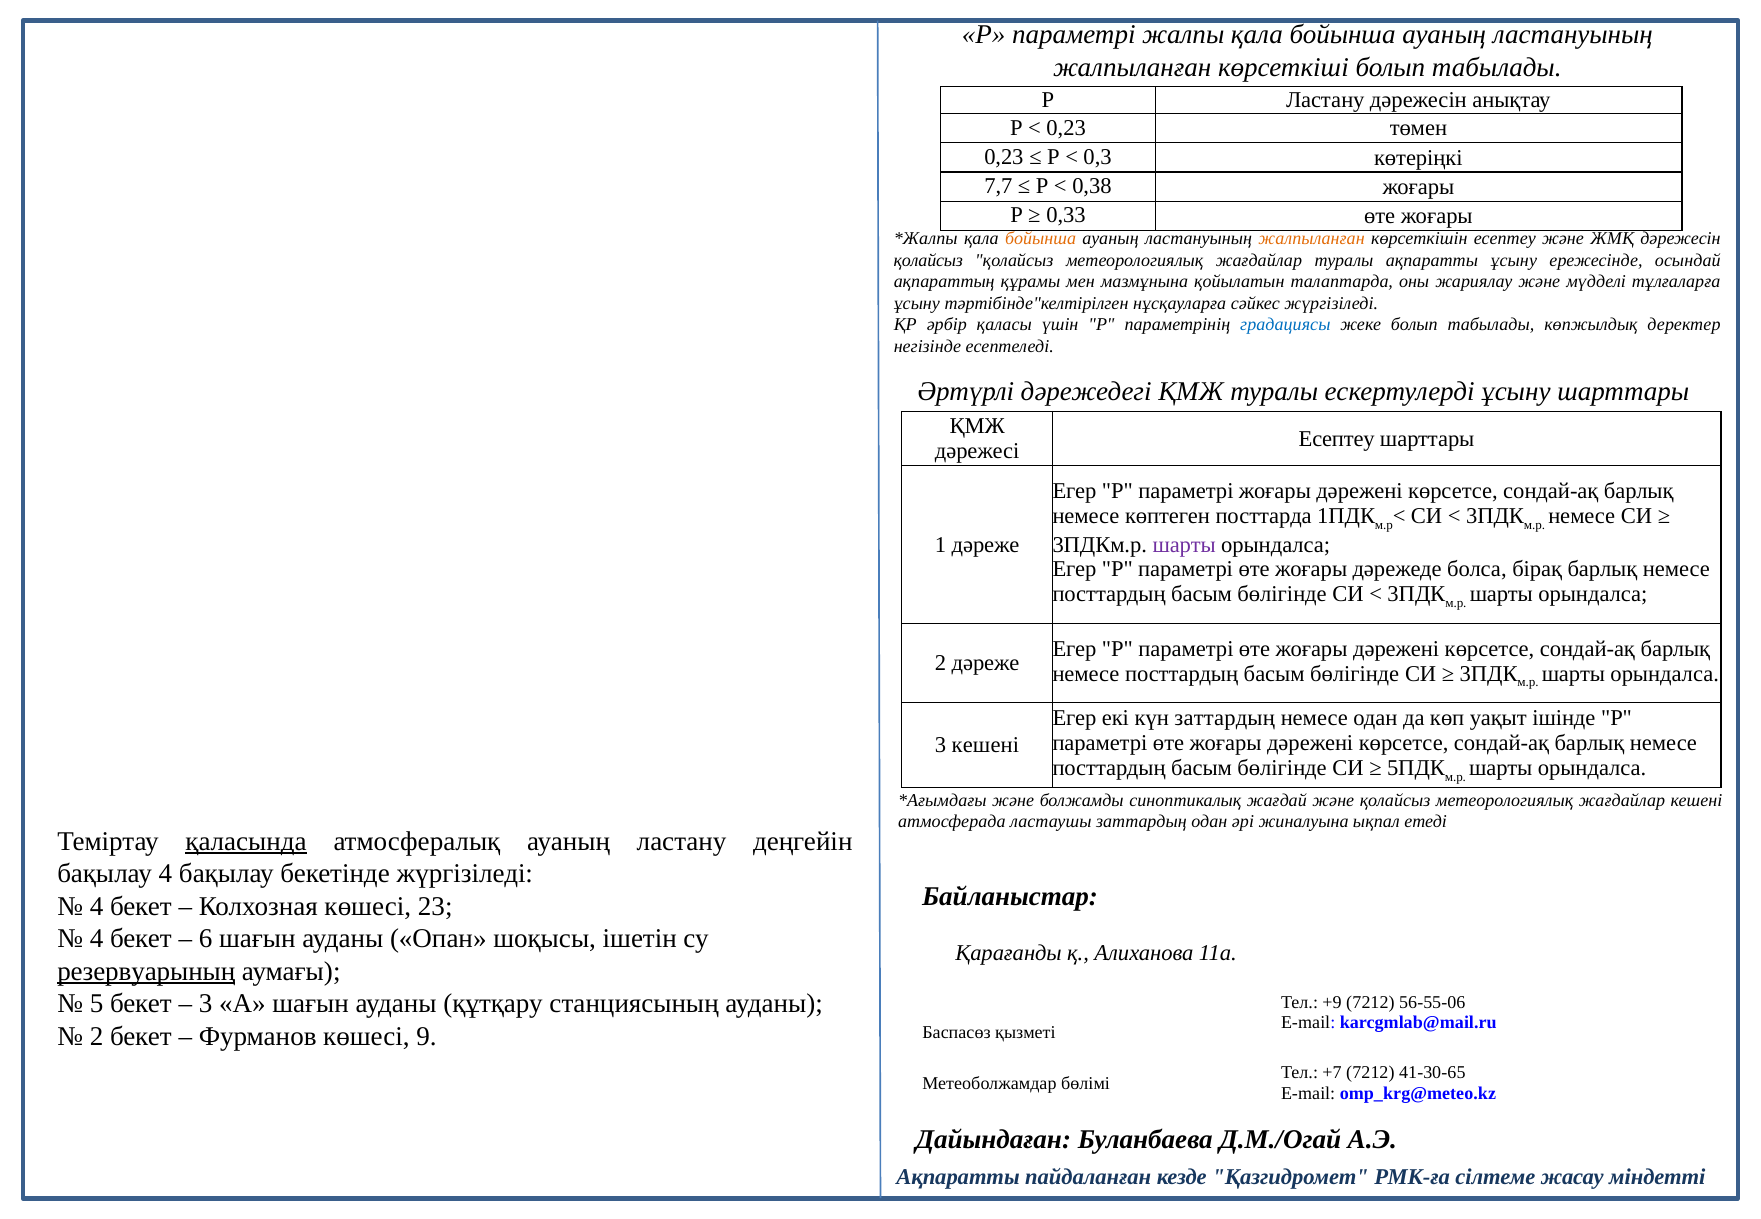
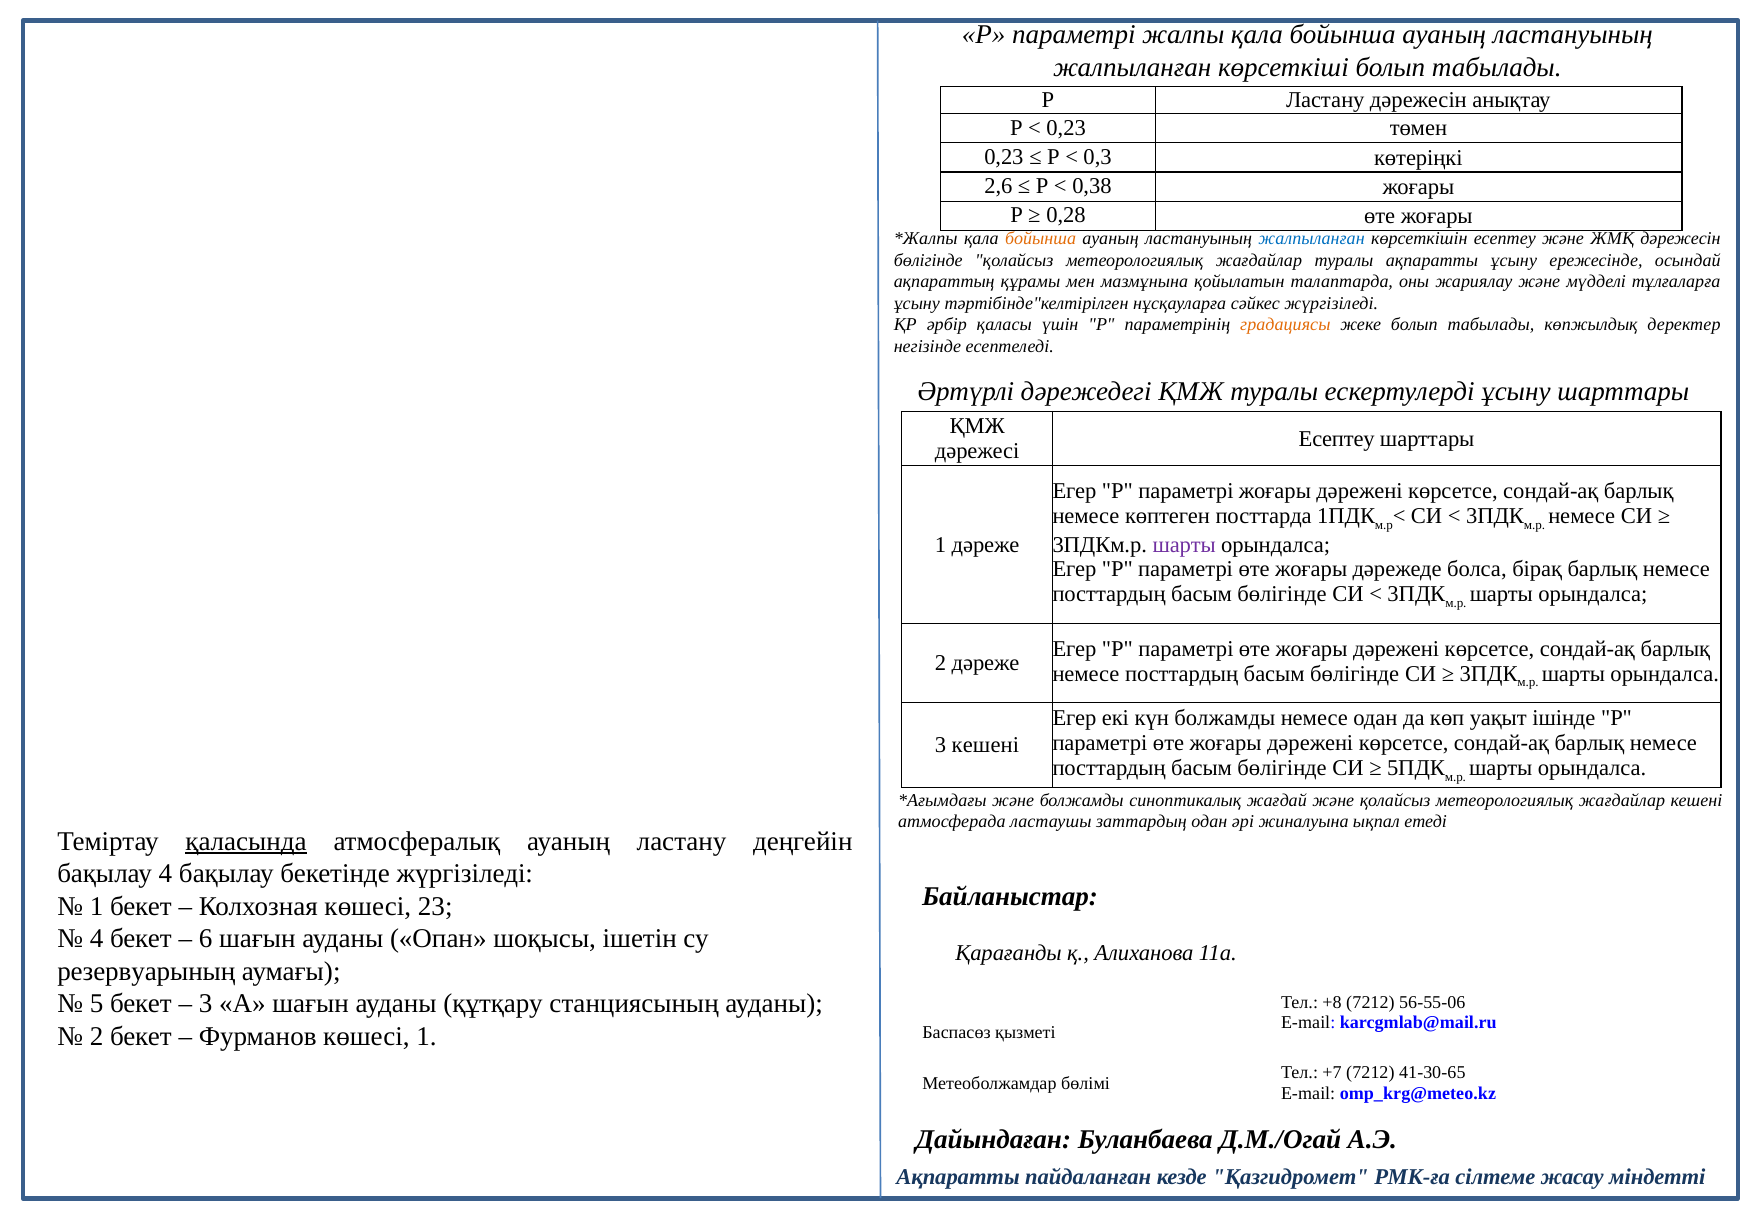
7,7: 7,7 -> 2,6 (998, 186)
0,33: 0,33 -> 0,28 (1066, 215)
жалпыланған colour: orange -> blue (1312, 238)
қолайсыз: қолайсыз -> бөлігінде (928, 260)
градациясы colour: blue -> orange (1285, 325)
күн заттардың: заттардың -> болжамды (1225, 718)
4: 4 -> 1 (97, 907)
резервуарының underline: present -> none (146, 972)
+9: +9 -> +8 (1332, 1003)
көшесі 9: 9 -> 1 (426, 1037)
